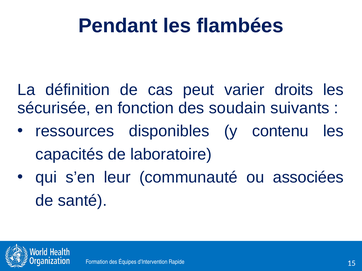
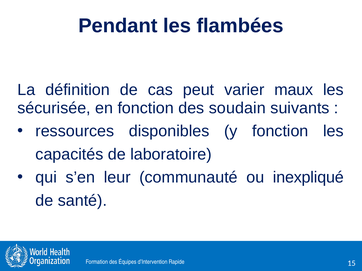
droits: droits -> maux (294, 90)
y contenu: contenu -> fonction (280, 131)
associées: associées -> inexpliqué (308, 178)
